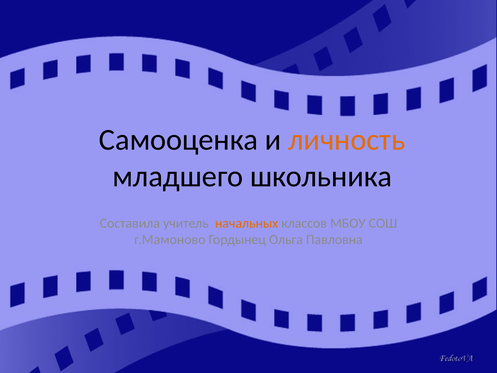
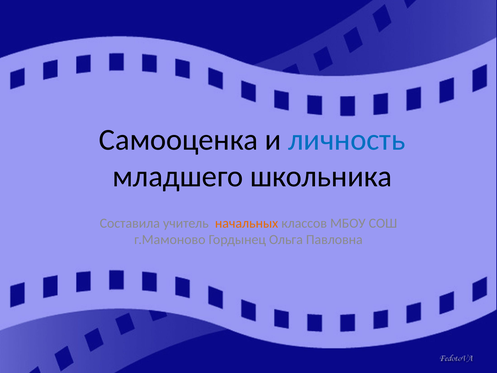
личность colour: orange -> blue (347, 140)
